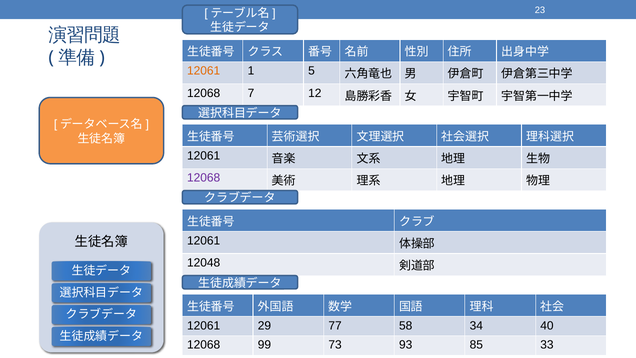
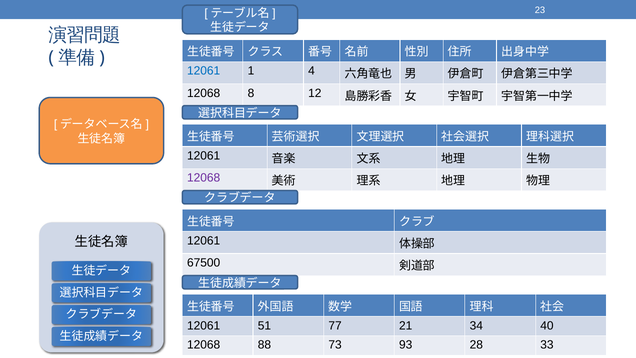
12061 colour: orange -> blue (204, 71)
5: 5 -> 4 (312, 71)
7: 7 -> 8 (251, 93)
12048: 12048 -> 67500 (204, 263)
29: 29 -> 51 (264, 325)
58: 58 -> 21 (406, 325)
99: 99 -> 88 (264, 345)
85: 85 -> 28 (476, 345)
